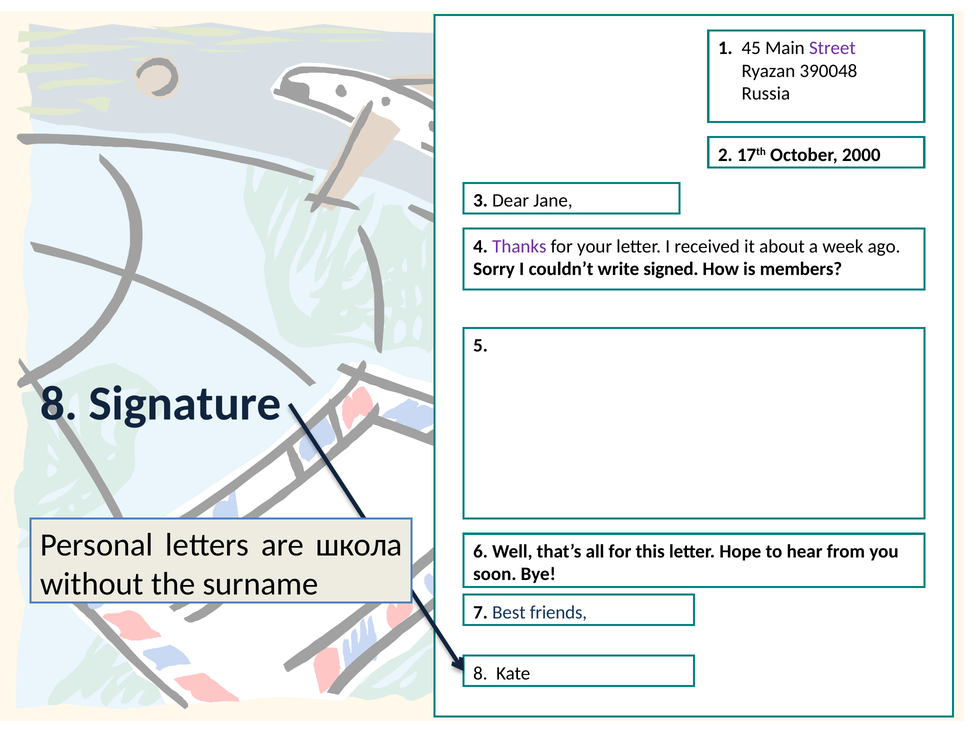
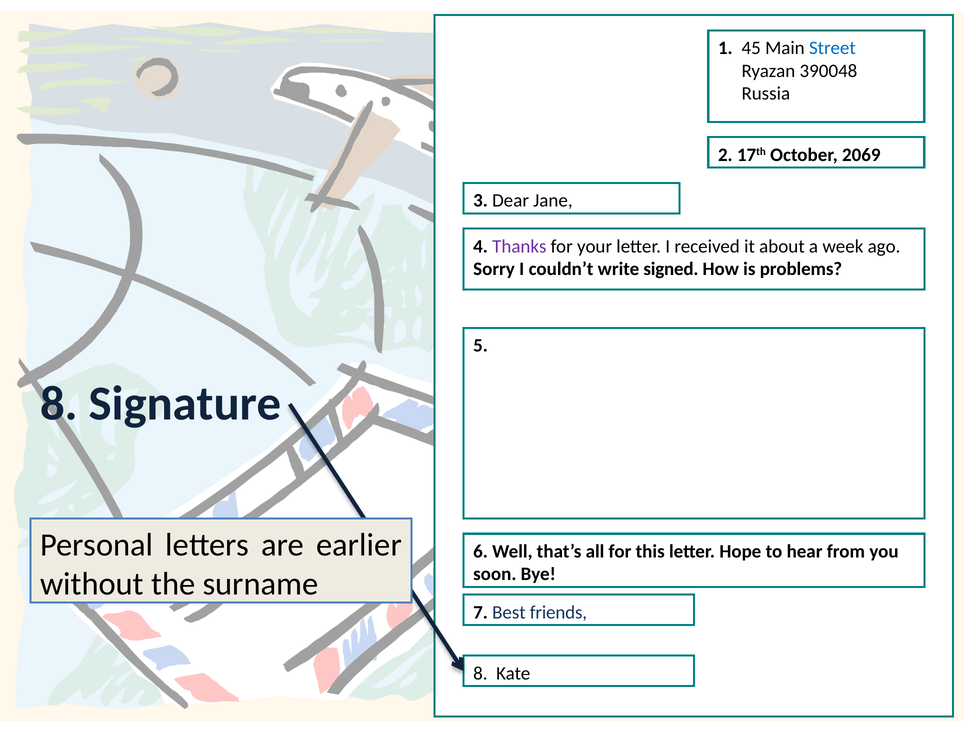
Street colour: purple -> blue (832, 48)
2000: 2000 -> 2069 (861, 155)
members: members -> problems (801, 269)
школа: школа -> earlier (359, 545)
